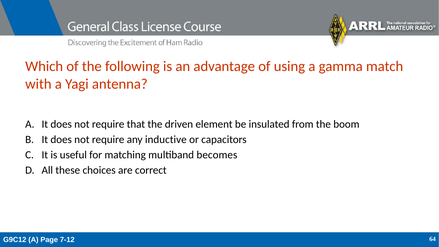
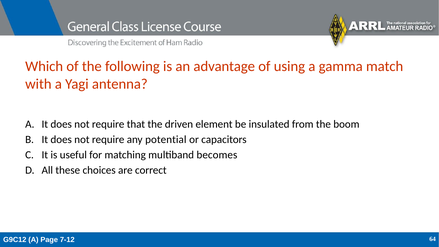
inductive: inductive -> potential (166, 140)
